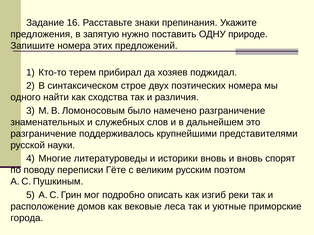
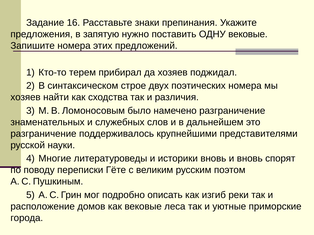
ОДНУ природе: природе -> вековые (248, 34)
одного: одного -> хозяев (26, 98)
